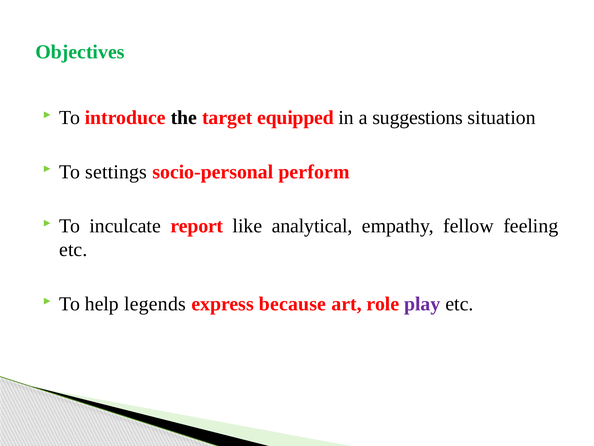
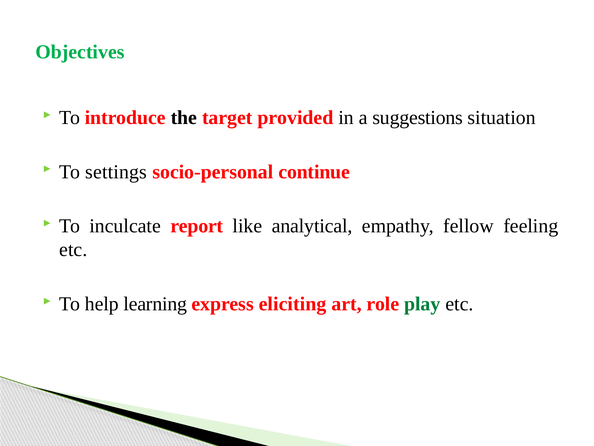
equipped: equipped -> provided (295, 118)
perform: perform -> continue (314, 172)
legends: legends -> learning (155, 304)
because: because -> eliciting (293, 304)
play colour: purple -> green (422, 304)
